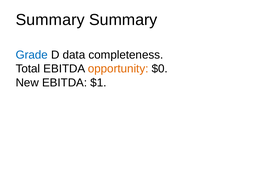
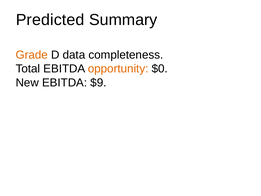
Summary: Summary -> Predicted (50, 20)
Grade colour: blue -> orange (32, 55)
$1: $1 -> $9 (98, 83)
